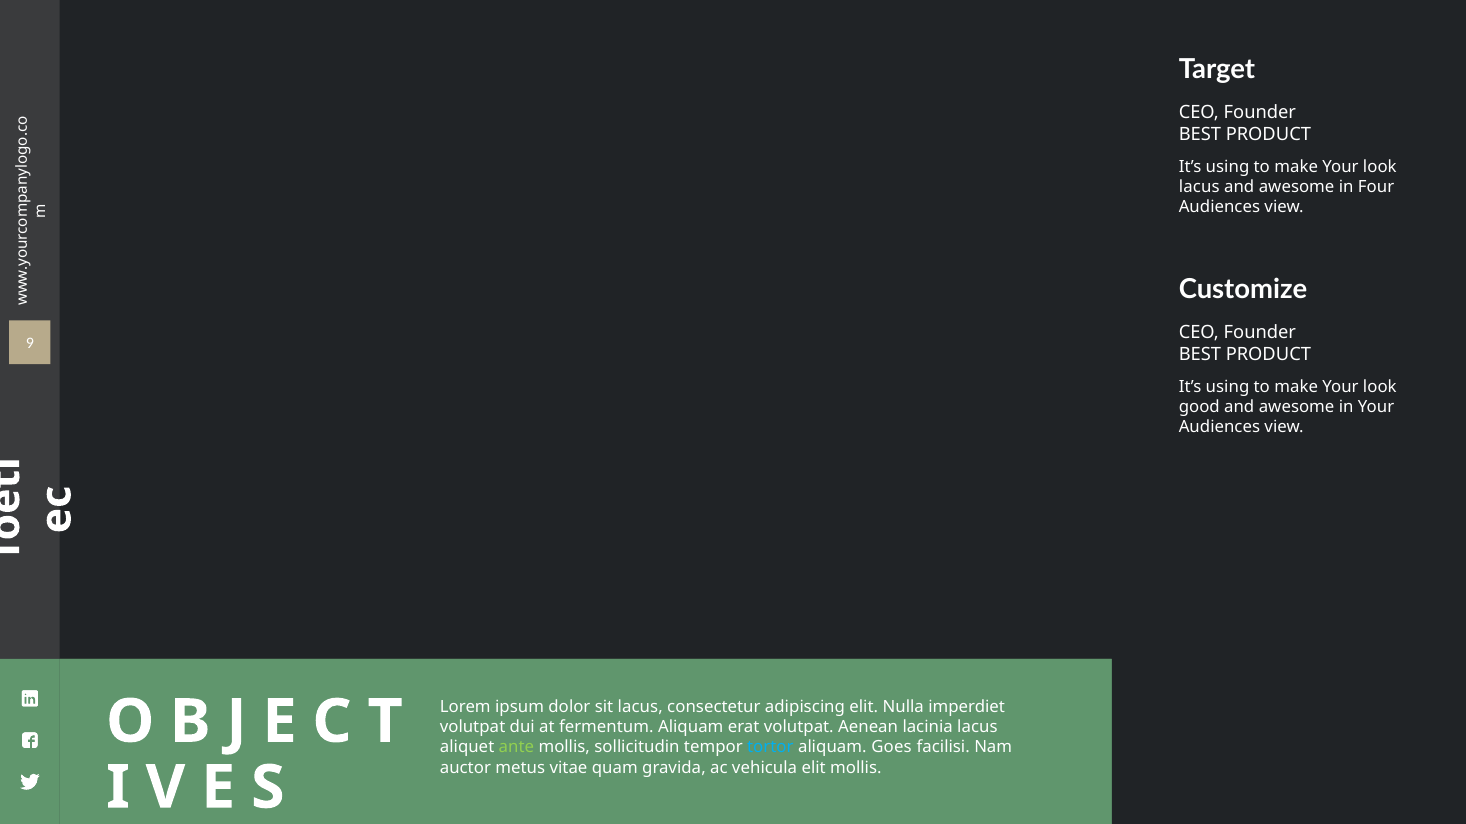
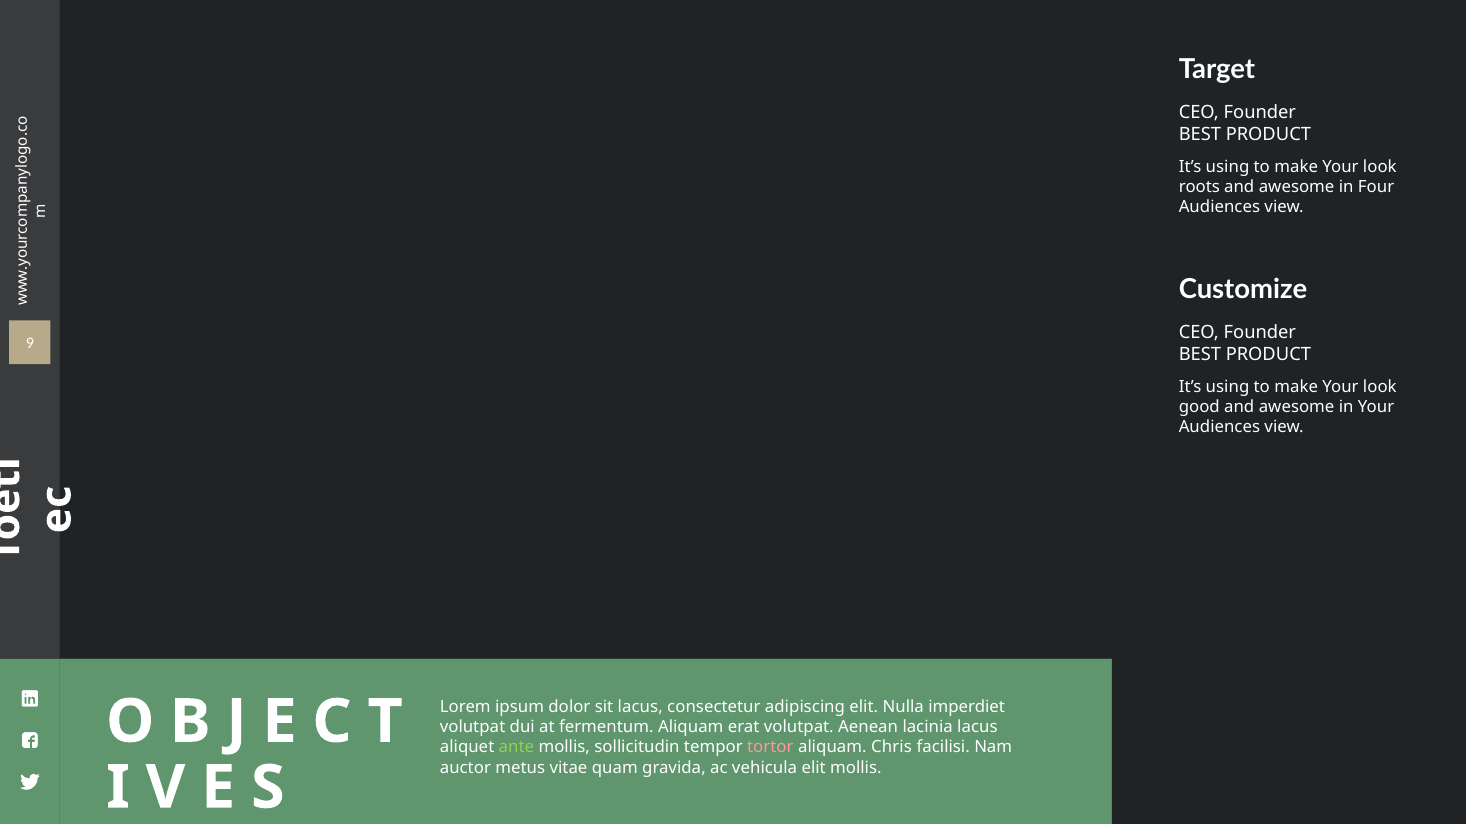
lacus: lacus -> roots (1199, 187)
tortor colour: light blue -> pink (770, 748)
Goes: Goes -> Chris (892, 748)
